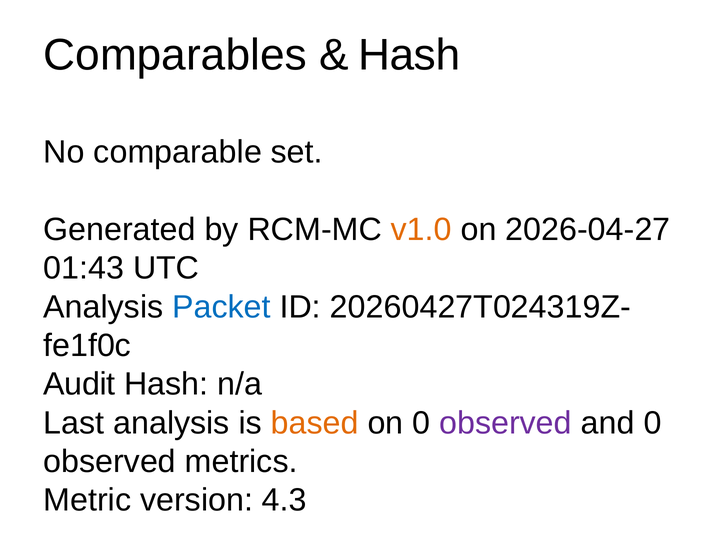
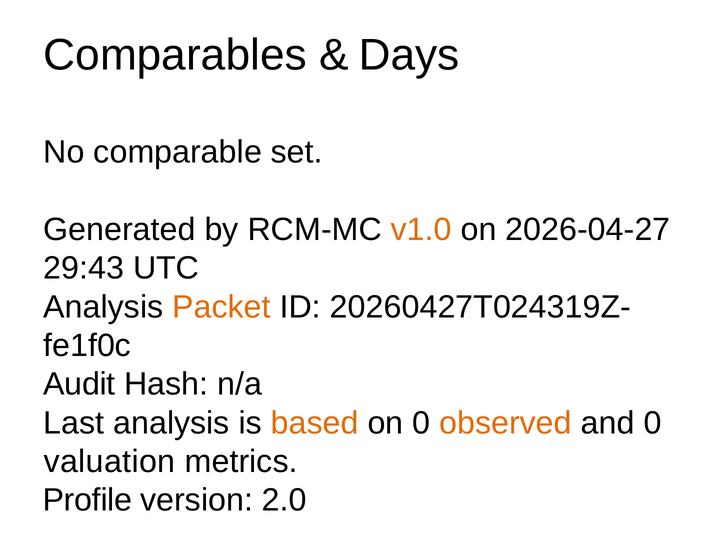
Hash: Hash -> Days (409, 55)
01:43: 01:43 -> 29:43 (84, 268)
Packet colour: blue -> orange (222, 307)
observed colour: purple -> orange (506, 423)
observed: observed -> valuation (109, 461)
Metric: Metric -> Profile (87, 500)
4.3: 4.3 -> 2.0 (284, 500)
